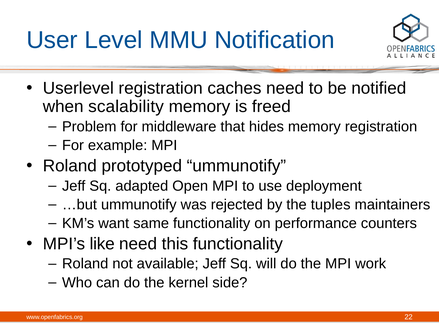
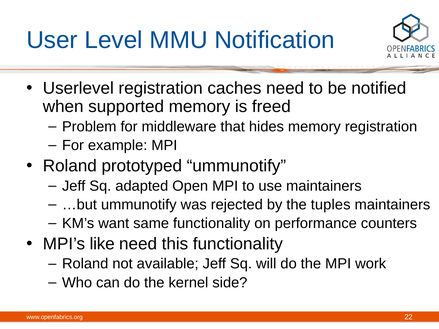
scalability: scalability -> supported (126, 107)
use deployment: deployment -> maintainers (324, 186)
